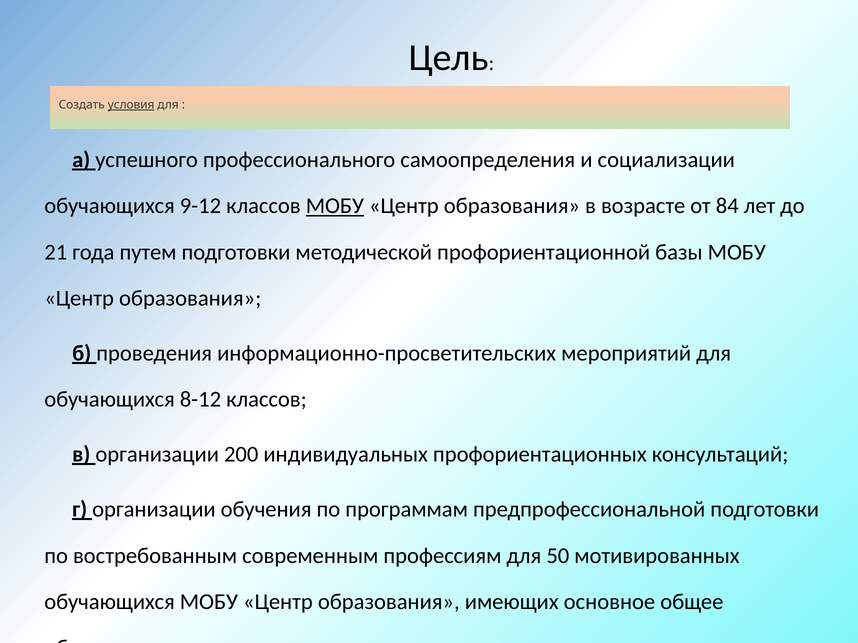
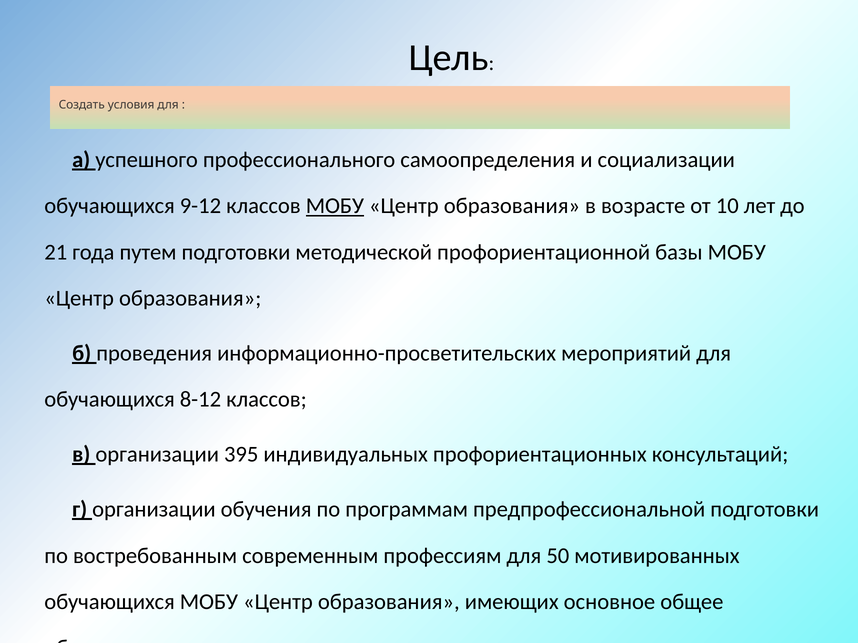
условия underline: present -> none (131, 105)
84: 84 -> 10 (727, 206)
200: 200 -> 395 (241, 455)
